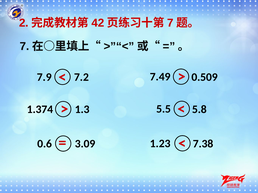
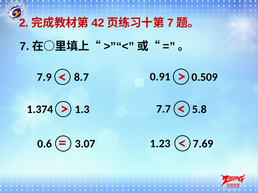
7.49: 7.49 -> 0.91 (160, 77)
7.2: 7.2 -> 8.7 (81, 77)
5.5: 5.5 -> 7.7 (164, 109)
7.38: 7.38 -> 7.69 (203, 144)
3.09: 3.09 -> 3.07 (85, 144)
